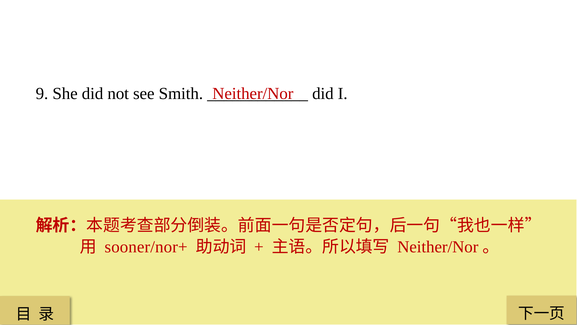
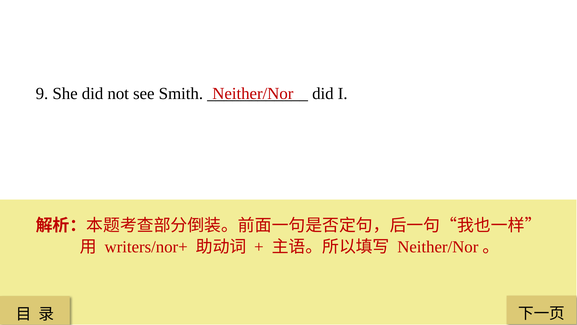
sooner/nor+: sooner/nor+ -> writers/nor+ (146, 246)
